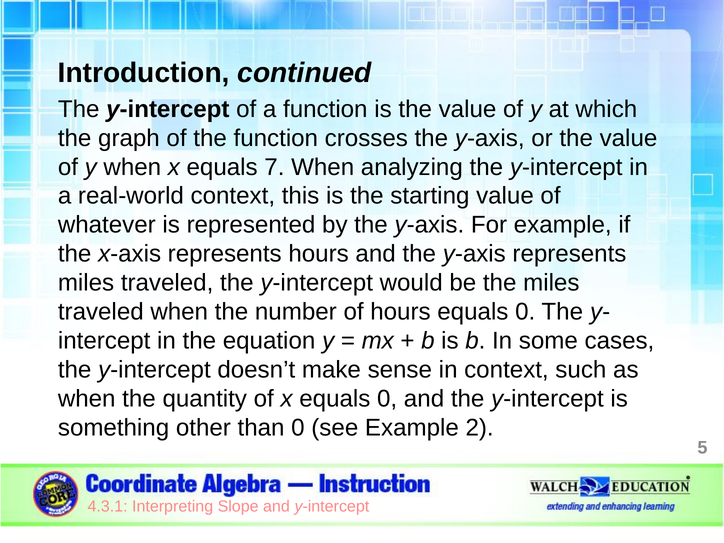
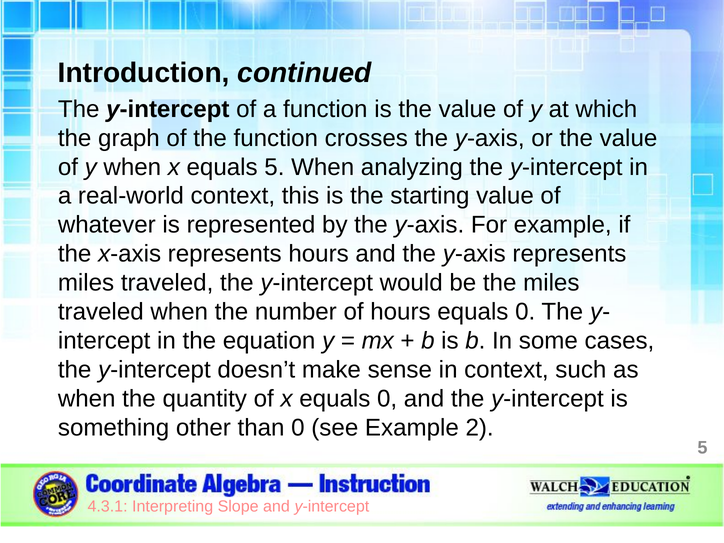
equals 7: 7 -> 5 (274, 167)
